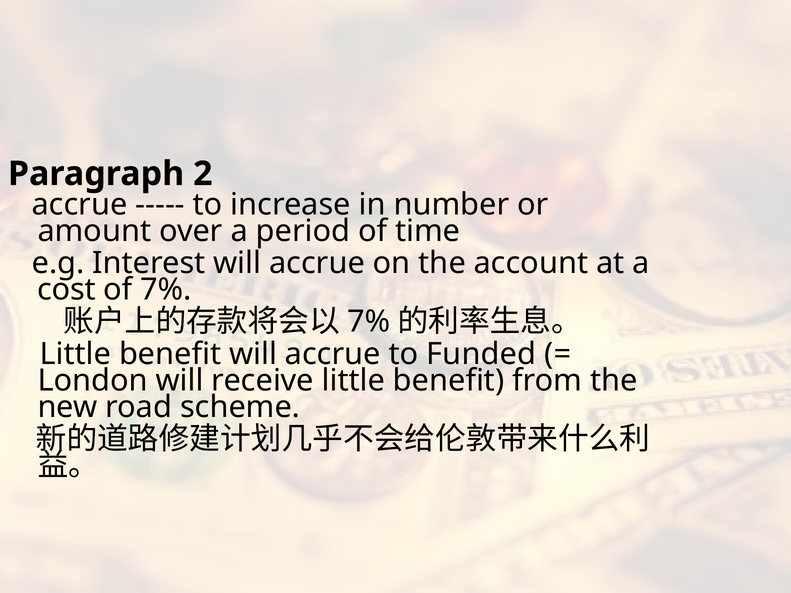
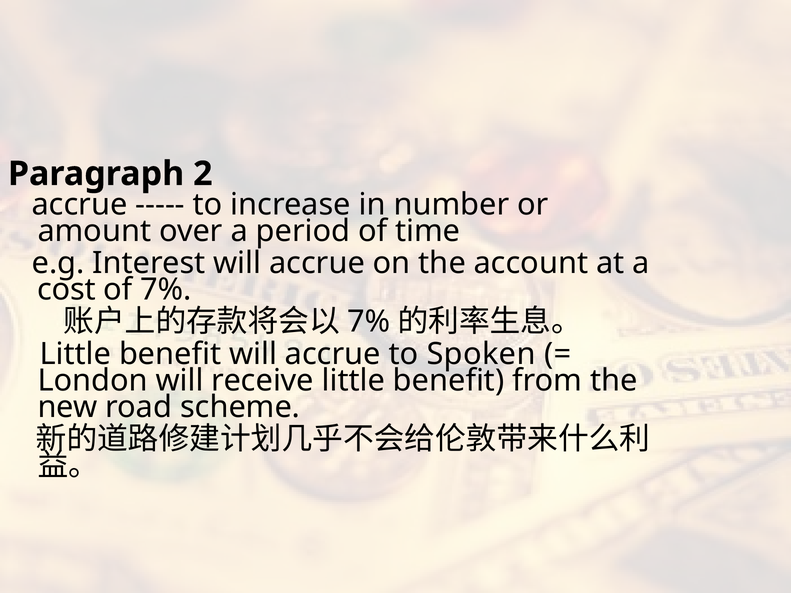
Funded: Funded -> Spoken (481, 354)
